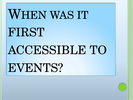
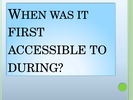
EVENTS: EVENTS -> DURING (36, 68)
